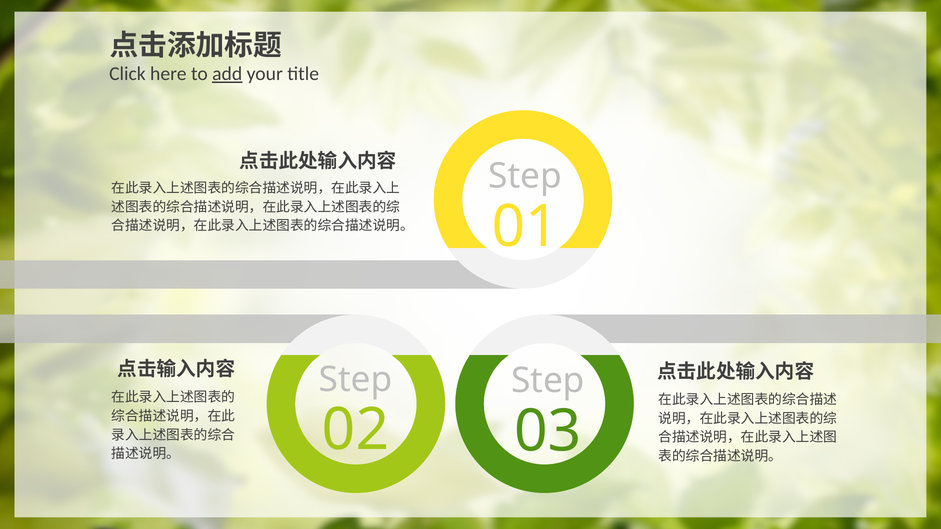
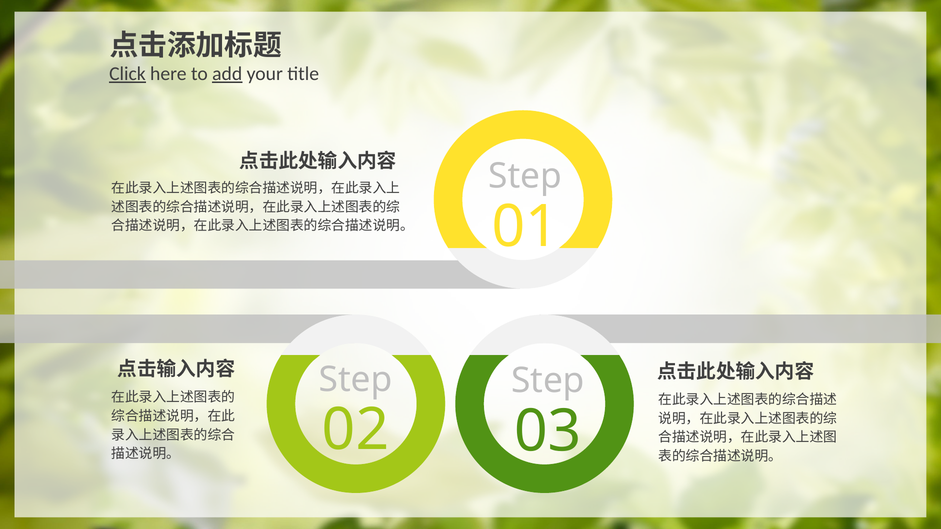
Click underline: none -> present (127, 74)
